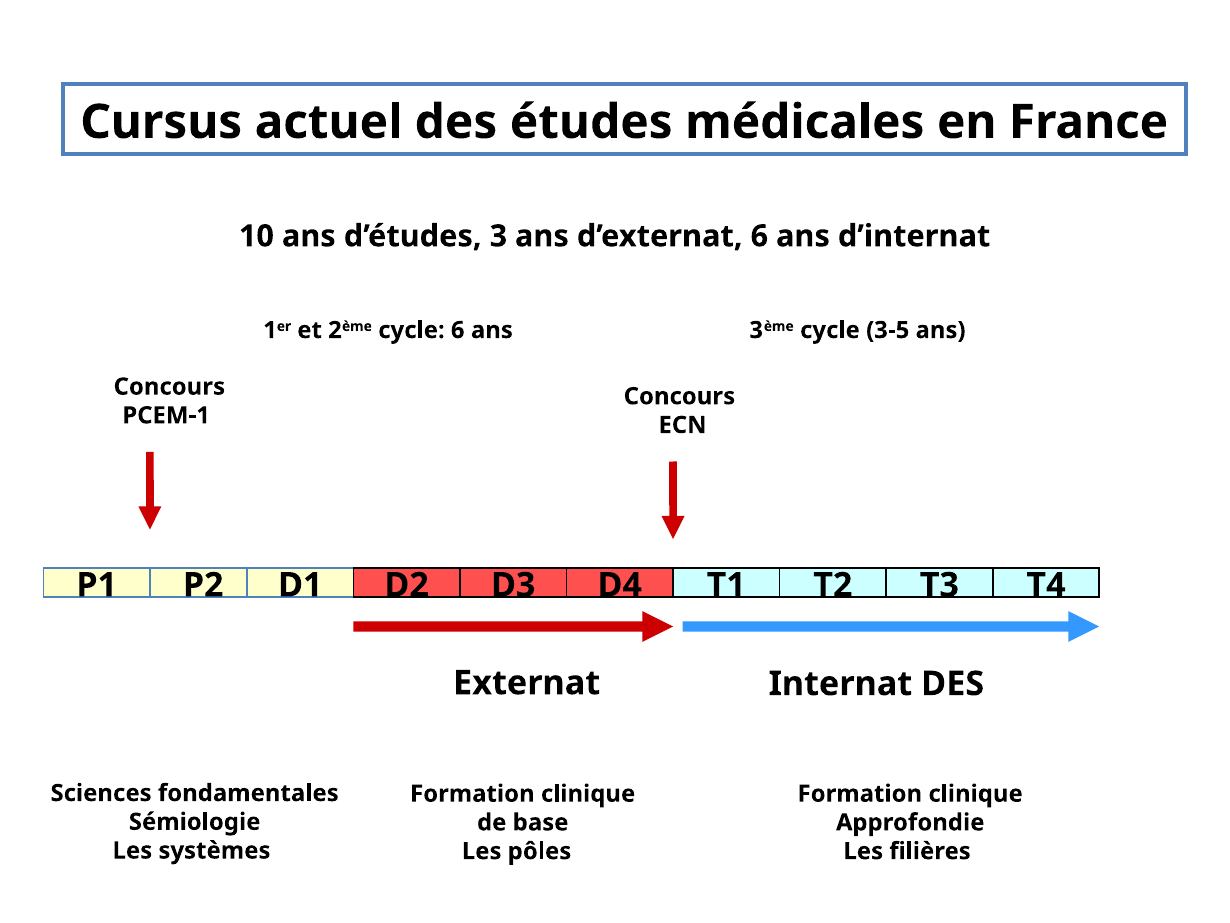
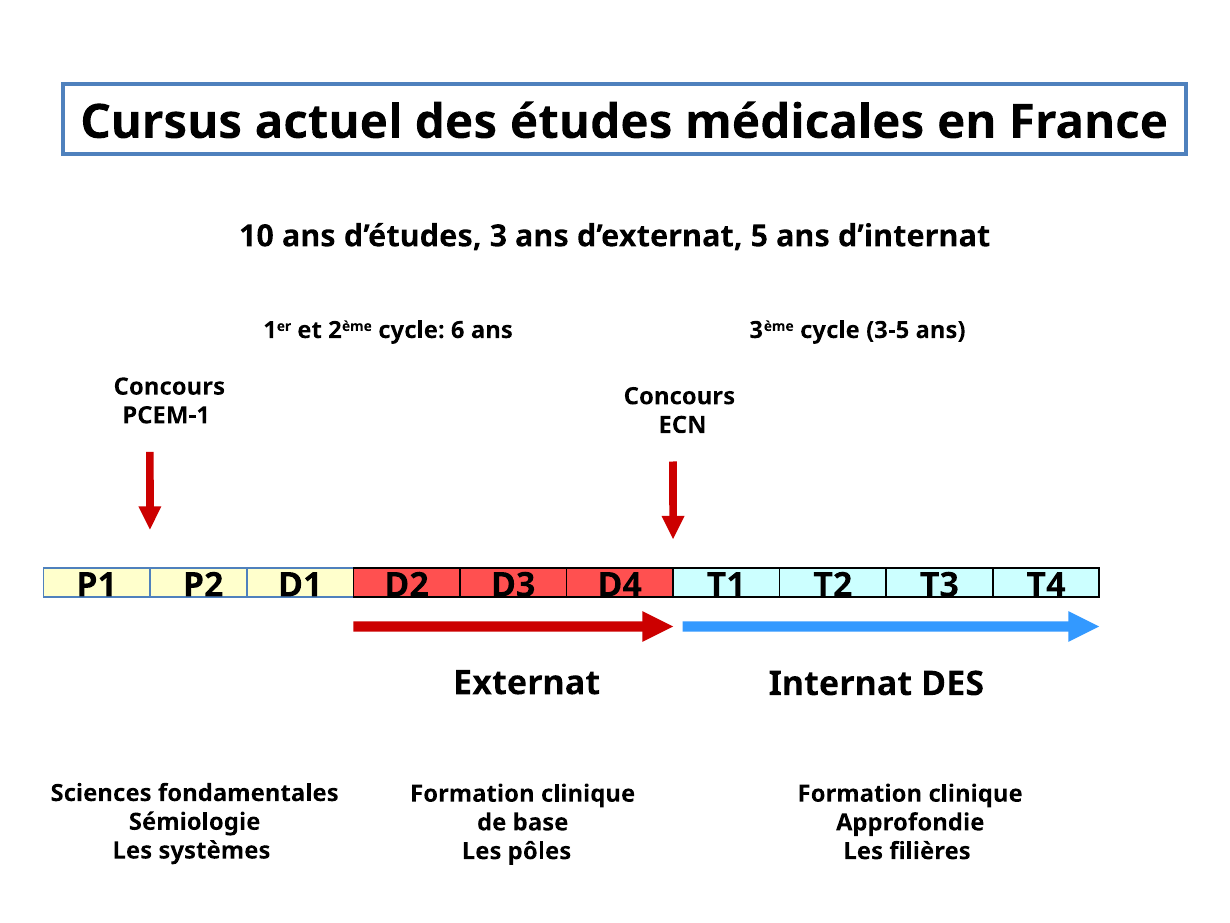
d’externat 6: 6 -> 5 (759, 236)
